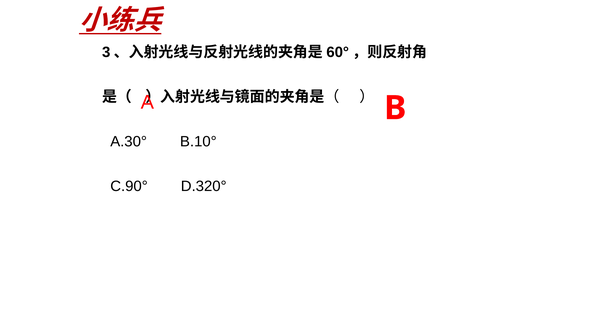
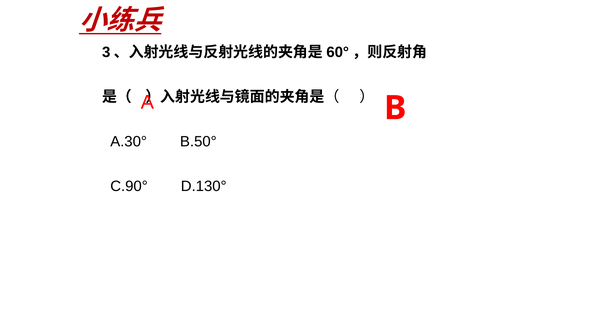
B.10°: B.10° -> B.50° (198, 141)
D.320°: D.320° -> D.130° (204, 186)
